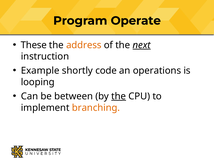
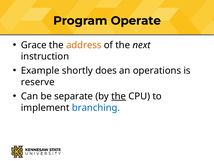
These: These -> Grace (34, 45)
next underline: present -> none (142, 45)
code: code -> does (106, 70)
looping: looping -> reserve (38, 82)
between: between -> separate (74, 96)
branching colour: orange -> blue (96, 107)
